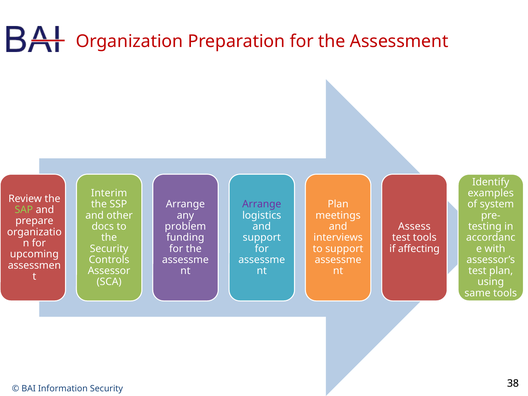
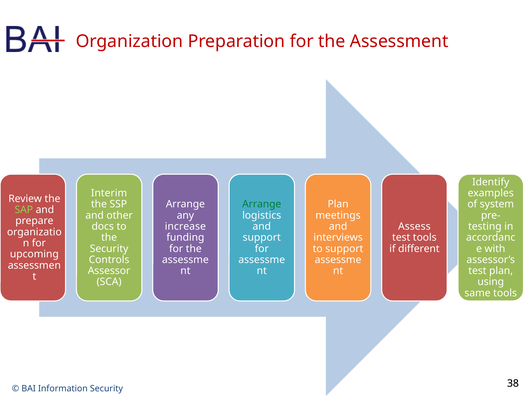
Arrange colour: purple -> green (262, 204)
problem: problem -> increase (185, 226)
affecting: affecting -> different (419, 249)
